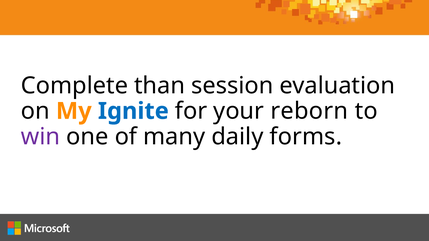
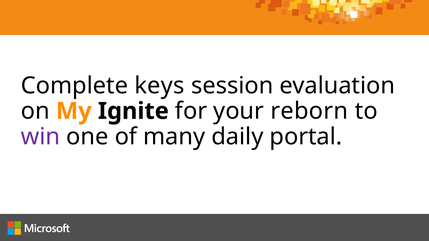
than: than -> keys (159, 86)
Ignite colour: blue -> black (133, 111)
forms: forms -> portal (306, 137)
